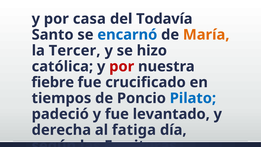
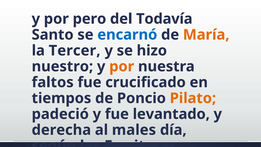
casa: casa -> pero (89, 19)
católica: católica -> nuestro (62, 66)
por colour: red -> orange (122, 66)
fiebre: fiebre -> faltos (53, 82)
Pilato colour: blue -> orange (193, 98)
fatiga: fatiga -> males (134, 130)
